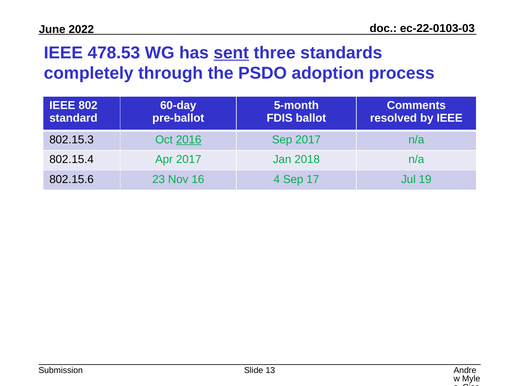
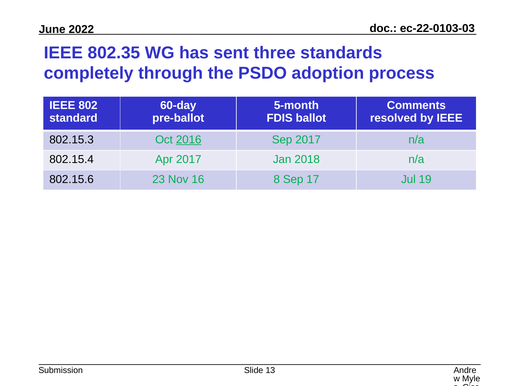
478.53: 478.53 -> 802.35 (114, 53)
sent underline: present -> none (231, 53)
4: 4 -> 8 (277, 179)
